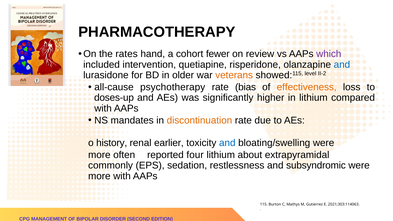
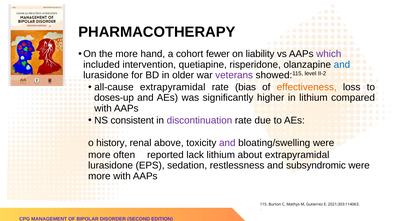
the rates: rates -> more (127, 54)
review: review -> liability (260, 54)
veterans colour: orange -> purple (234, 75)
all-cause psychotherapy: psychotherapy -> extrapyramidal (173, 87)
mandates: mandates -> consistent (132, 120)
discontinuation colour: orange -> purple (199, 120)
earlier: earlier -> above (169, 143)
and colour: blue -> purple (227, 143)
four: four -> lack (195, 155)
commonly: commonly -> lurasidone (111, 166)
